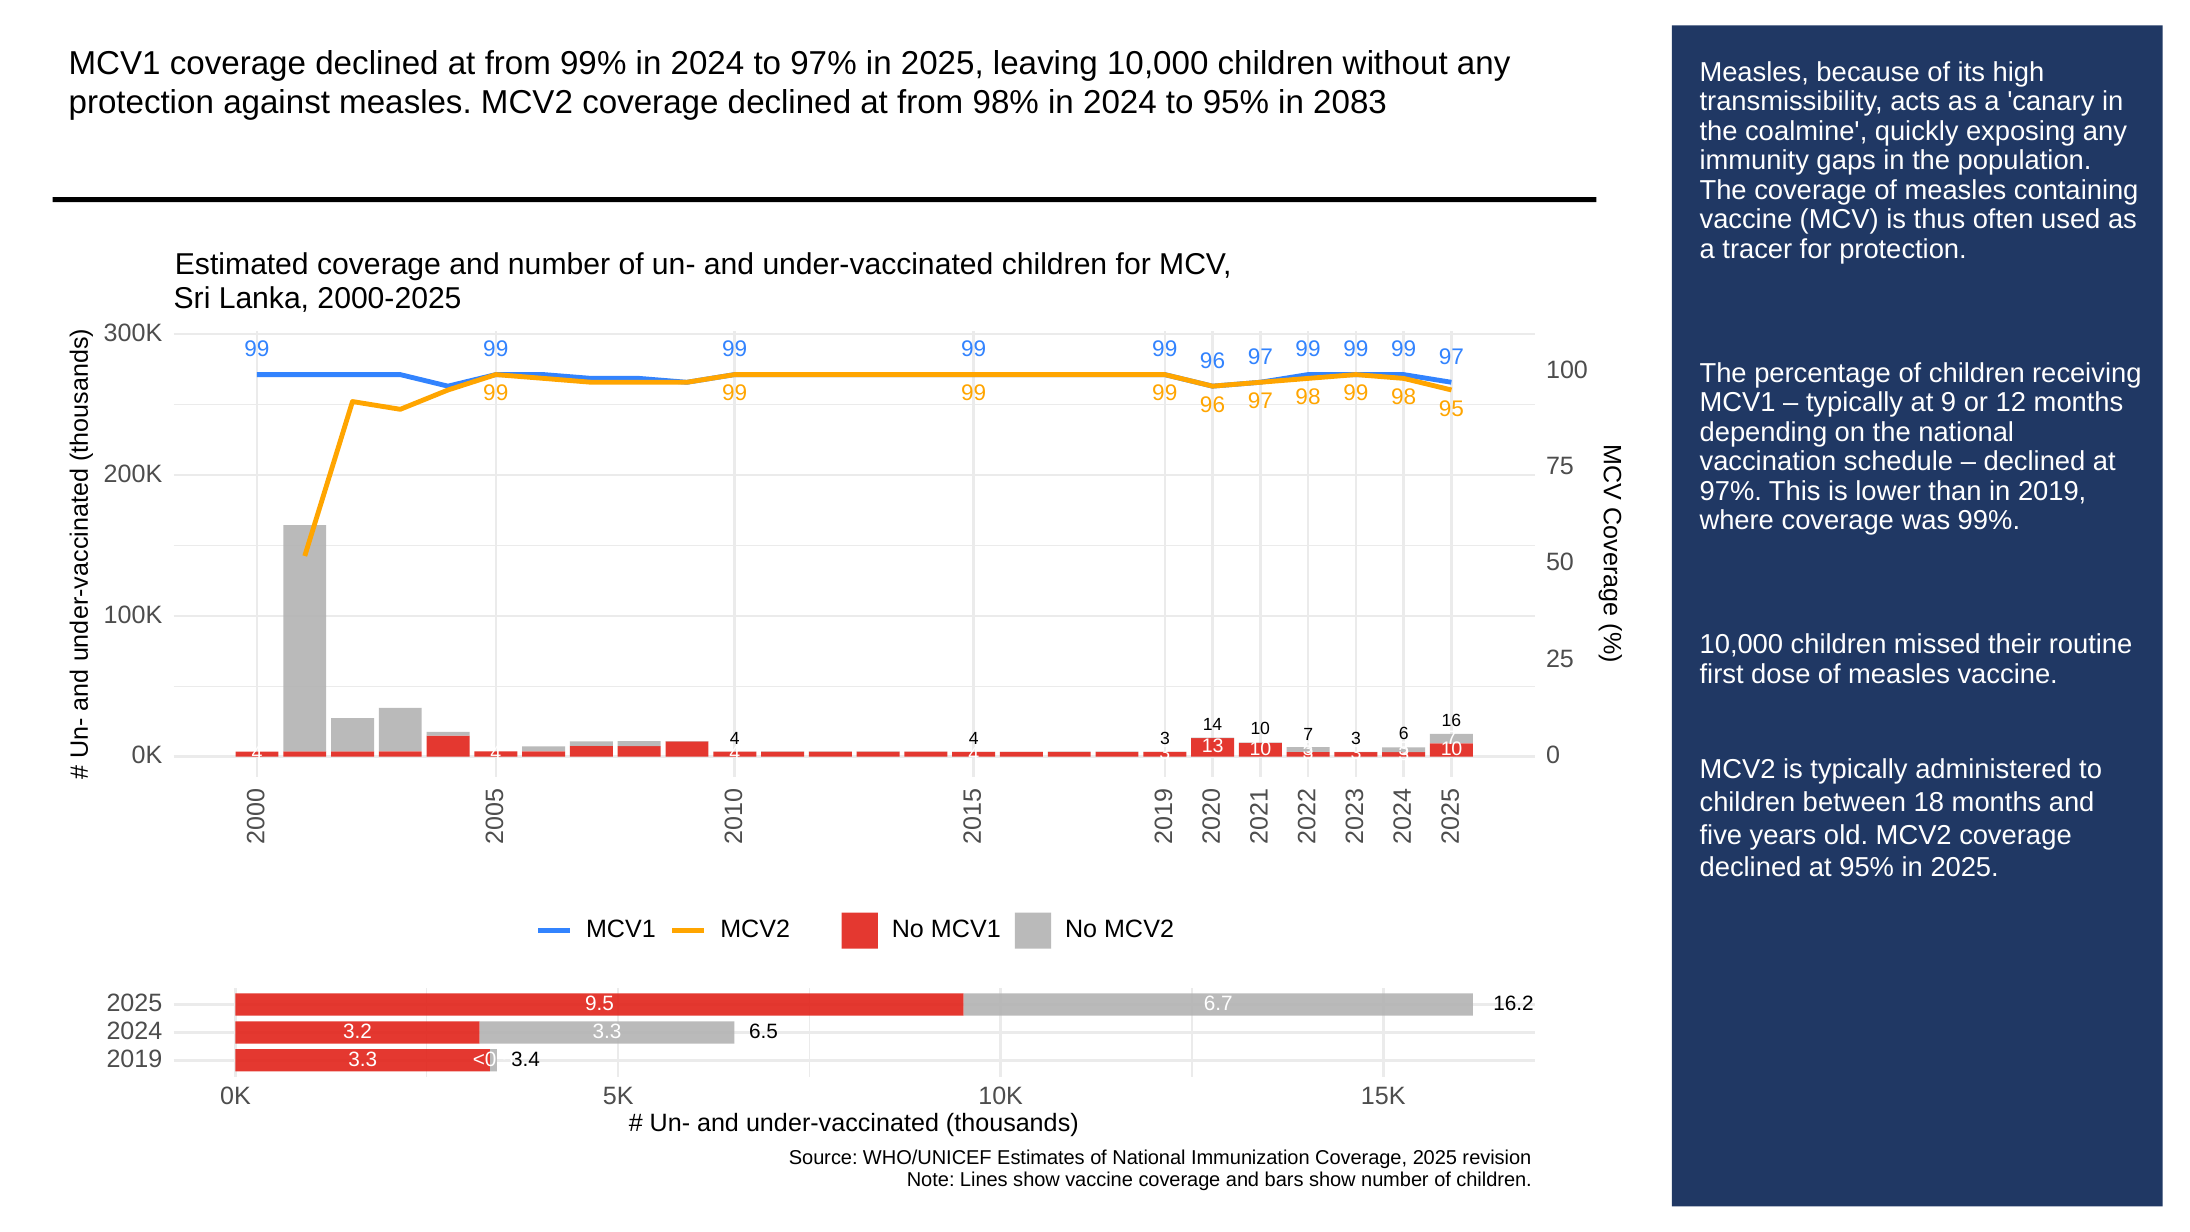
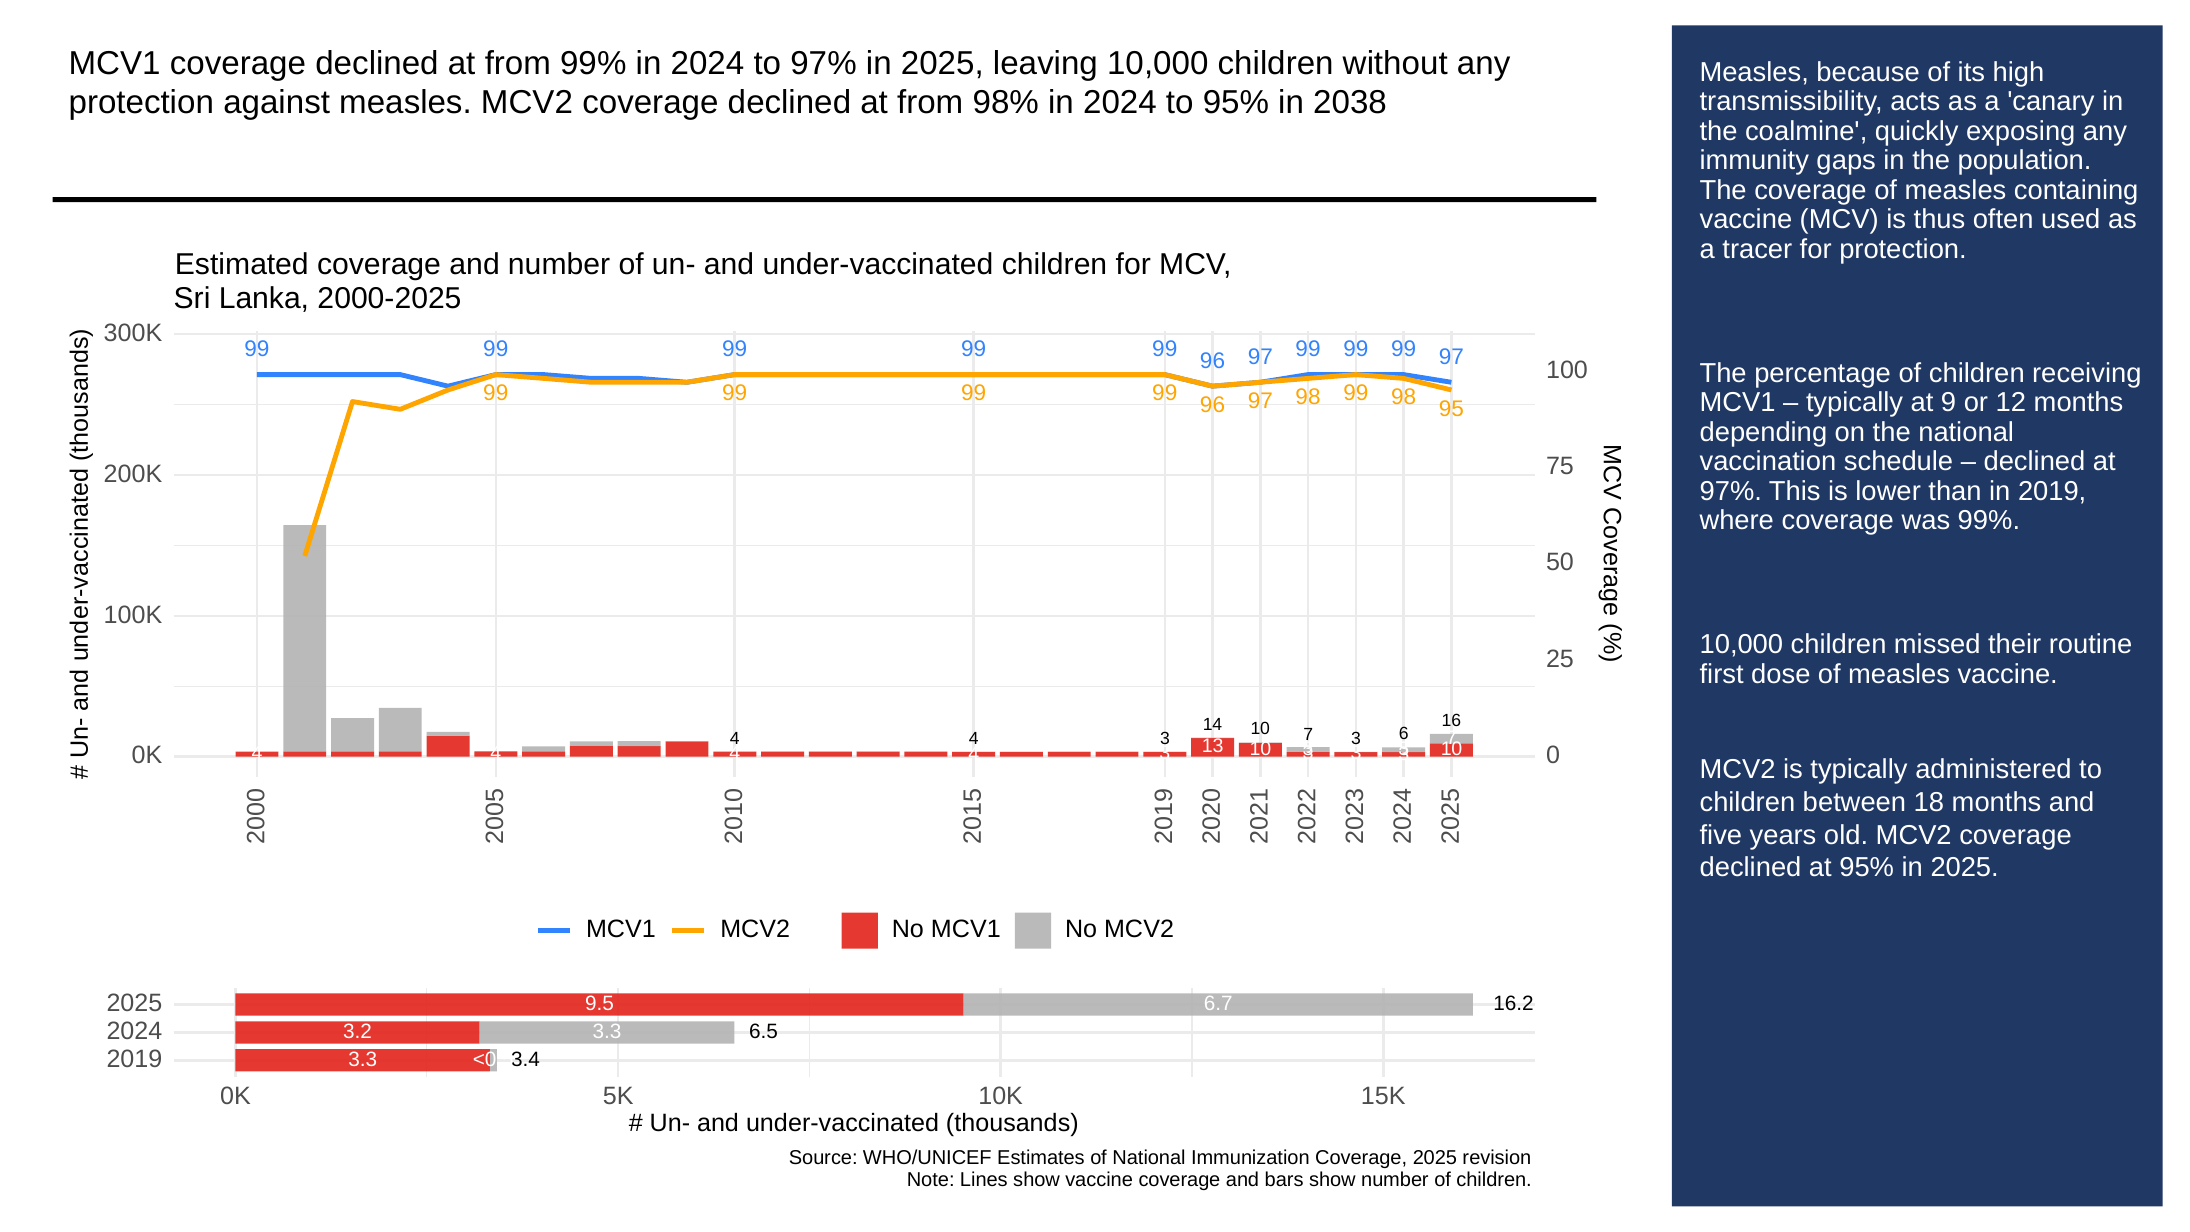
2083: 2083 -> 2038 (1350, 103)
